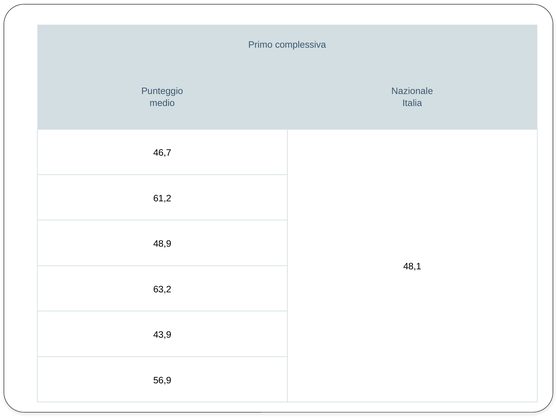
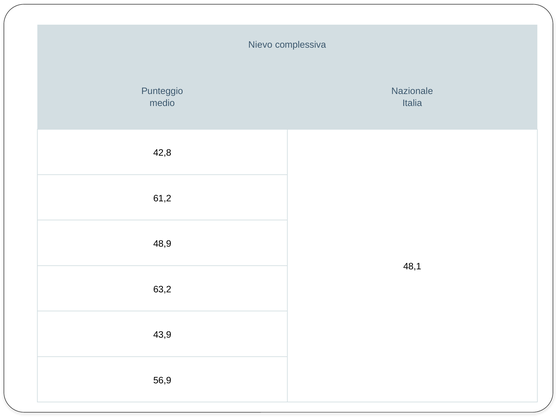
Primo: Primo -> Nievo (260, 45)
46,7: 46,7 -> 42,8 (162, 153)
